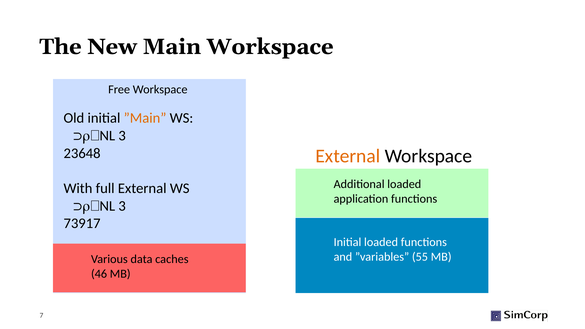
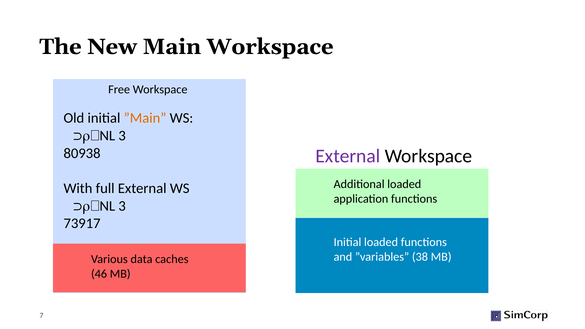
23648: 23648 -> 80938 (82, 153)
External colour: orange -> purple (348, 156)
55: 55 -> 38 (420, 257)
